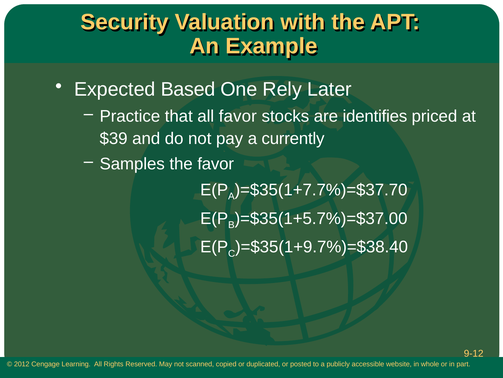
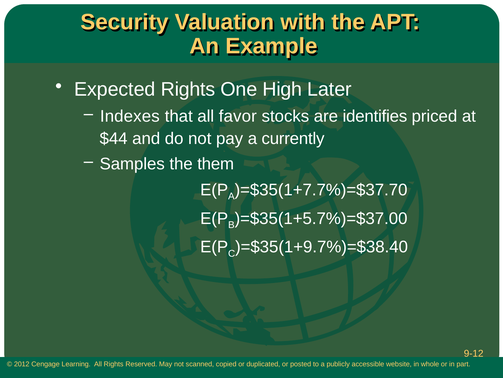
Expected Based: Based -> Rights (188, 89)
Rely: Rely -> High (282, 89)
Practice: Practice -> Indexes (130, 116)
$39: $39 -> $44 (114, 138)
the favor: favor -> them (216, 164)
